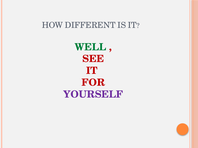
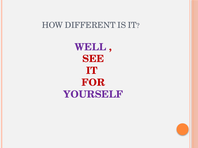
WELL colour: green -> purple (90, 47)
